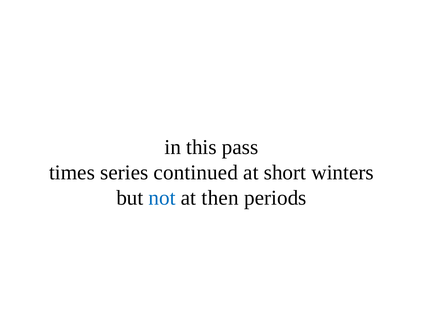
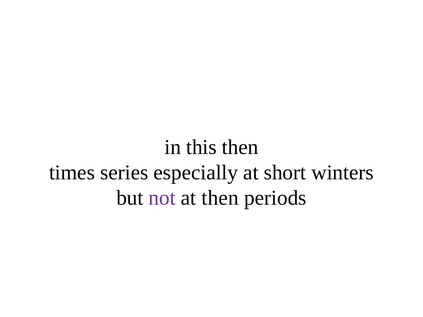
this pass: pass -> then (240, 147)
continued: continued -> especially (196, 173)
not colour: blue -> purple (162, 198)
